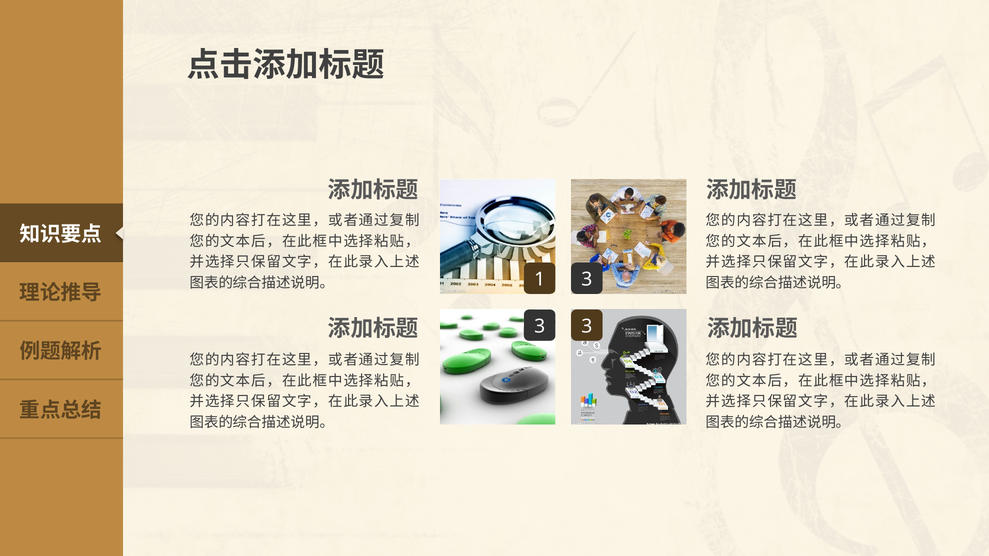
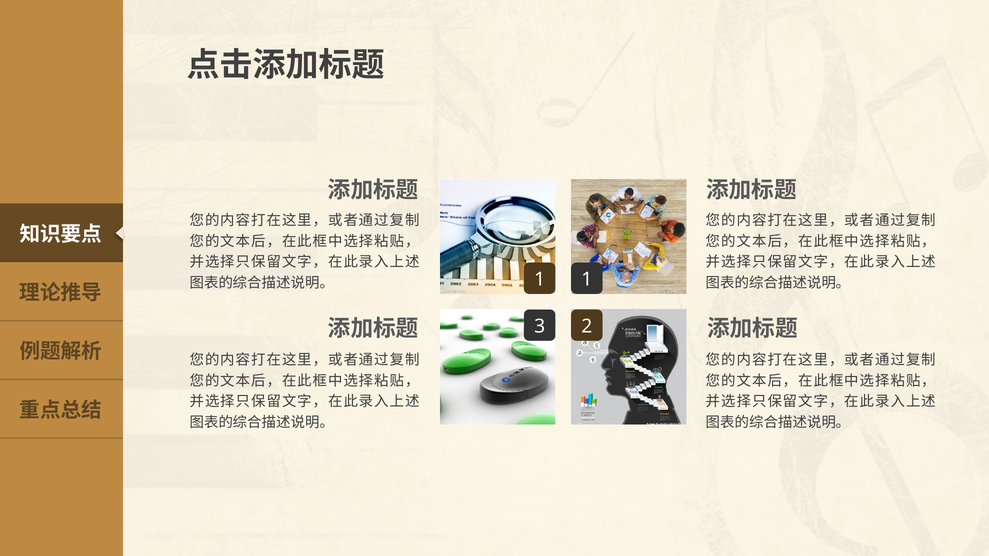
1 3: 3 -> 1 (587, 280)
3: 3 -> 2 (587, 327)
